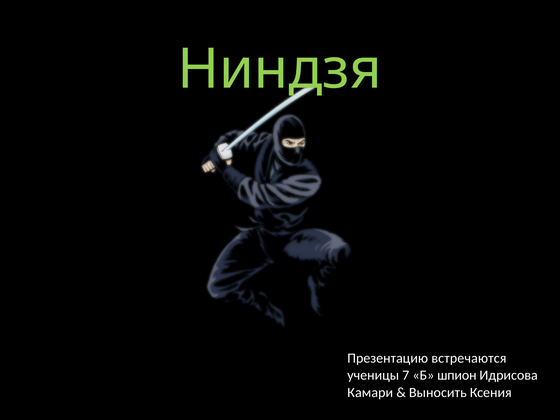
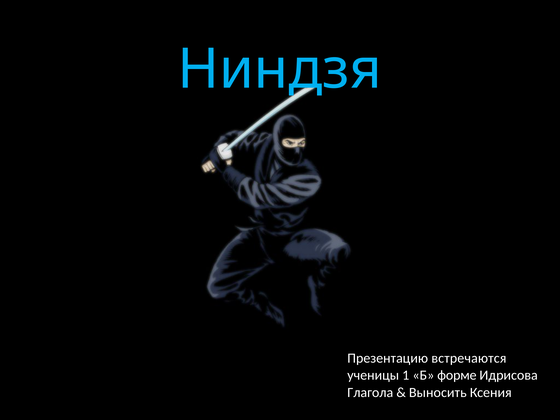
Ниндзя colour: light green -> light blue (280, 69)
7: 7 -> 1 (406, 375)
шпион: шпион -> форме (457, 375)
Камари: Камари -> Глагола (370, 392)
